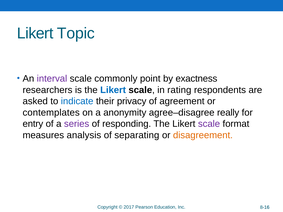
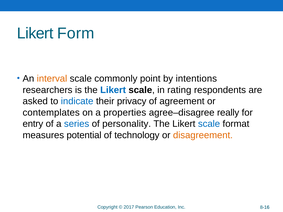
Topic: Topic -> Form (76, 33)
interval colour: purple -> orange (52, 79)
exactness: exactness -> intentions (196, 79)
anonymity: anonymity -> properties (125, 113)
series colour: purple -> blue (77, 124)
responding: responding -> personality (127, 124)
scale colour: purple -> blue (209, 124)
analysis: analysis -> potential (84, 135)
separating: separating -> technology (137, 135)
